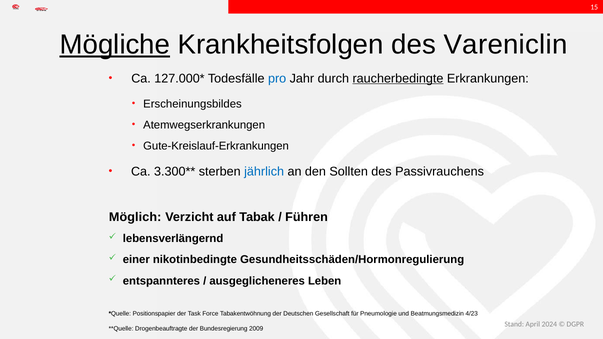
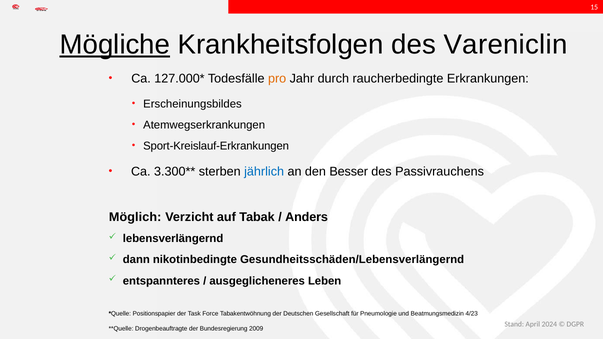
pro colour: blue -> orange (277, 78)
raucherbedingte underline: present -> none (398, 78)
Gute-Kreislauf-Erkrankungen: Gute-Kreislauf-Erkrankungen -> Sport-Kreislauf-Erkrankungen (216, 146)
Sollten: Sollten -> Besser (349, 172)
Führen: Führen -> Anders (307, 217)
einer: einer -> dann (136, 260)
Gesundheitsschäden/Hormonregulierung: Gesundheitsschäden/Hormonregulierung -> Gesundheitsschäden/Lebensverlängernd (352, 260)
